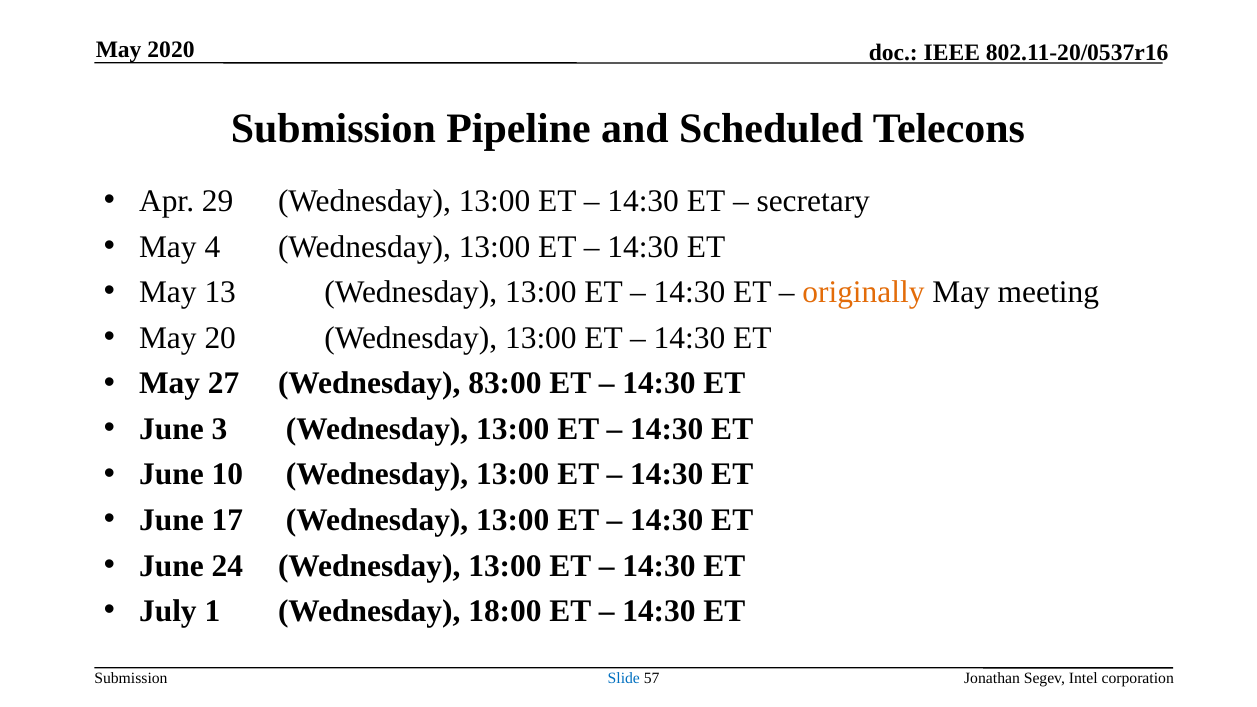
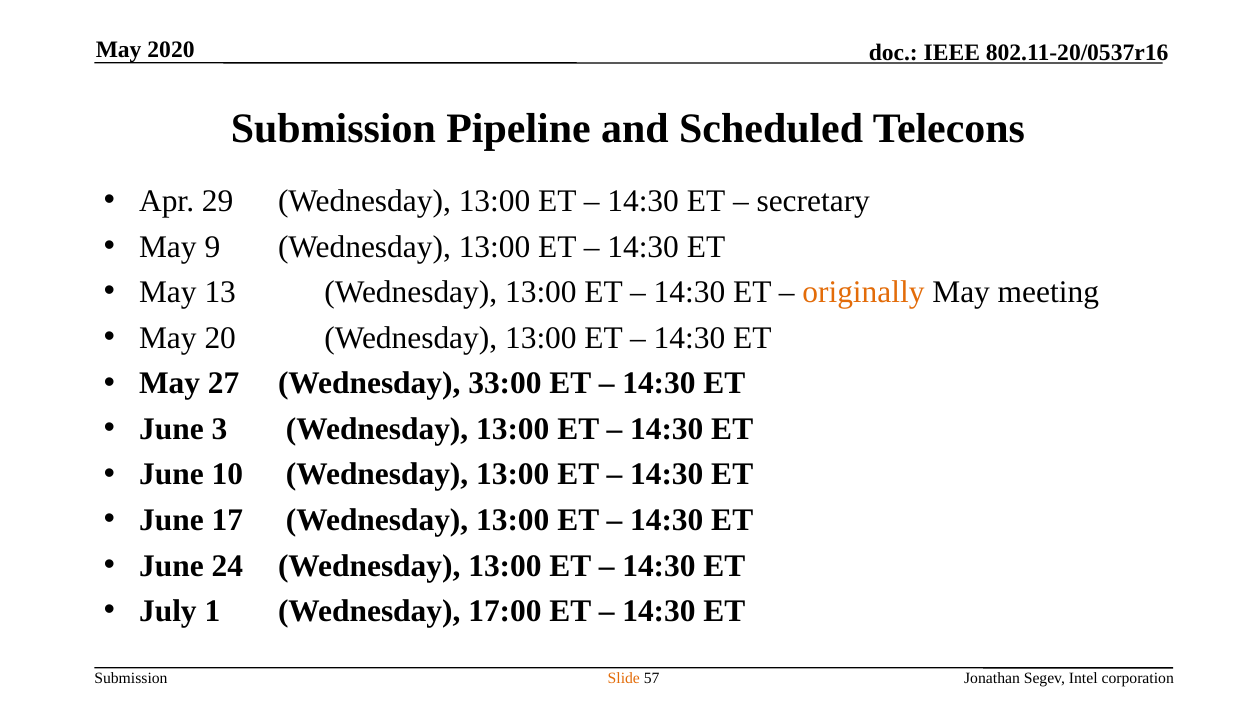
4: 4 -> 9 (212, 247)
83:00: 83:00 -> 33:00 (505, 383)
18:00: 18:00 -> 17:00 (505, 611)
Slide colour: blue -> orange (624, 678)
